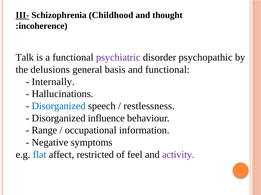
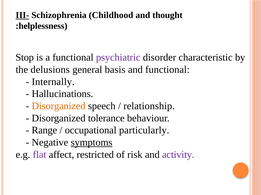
incoherence: incoherence -> helplessness (43, 26)
Talk: Talk -> Stop (25, 58)
psychopathic: psychopathic -> characteristic (206, 58)
Disorganized colour: blue -> orange (59, 106)
restlessness: restlessness -> relationship (149, 106)
influence: influence -> tolerance (106, 119)
information: information -> particularly (144, 131)
symptoms underline: none -> present (92, 143)
flat colour: blue -> purple (40, 155)
feel: feel -> risk (135, 155)
